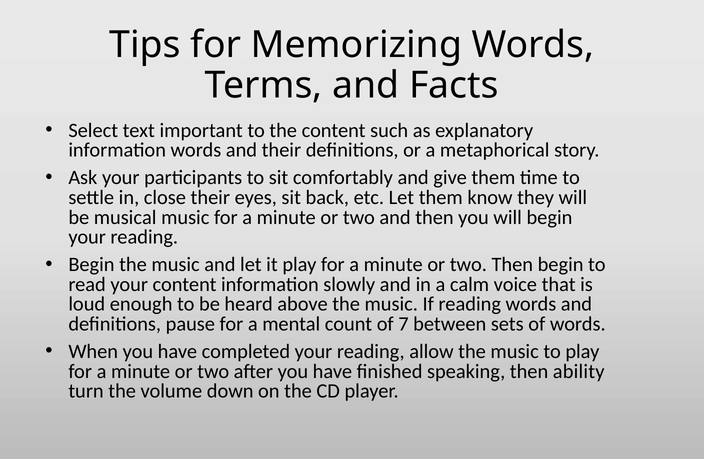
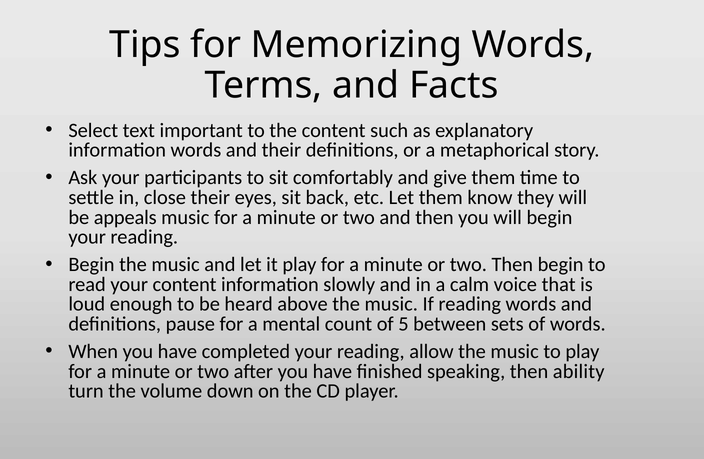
musical: musical -> appeals (125, 217)
7: 7 -> 5 (403, 324)
